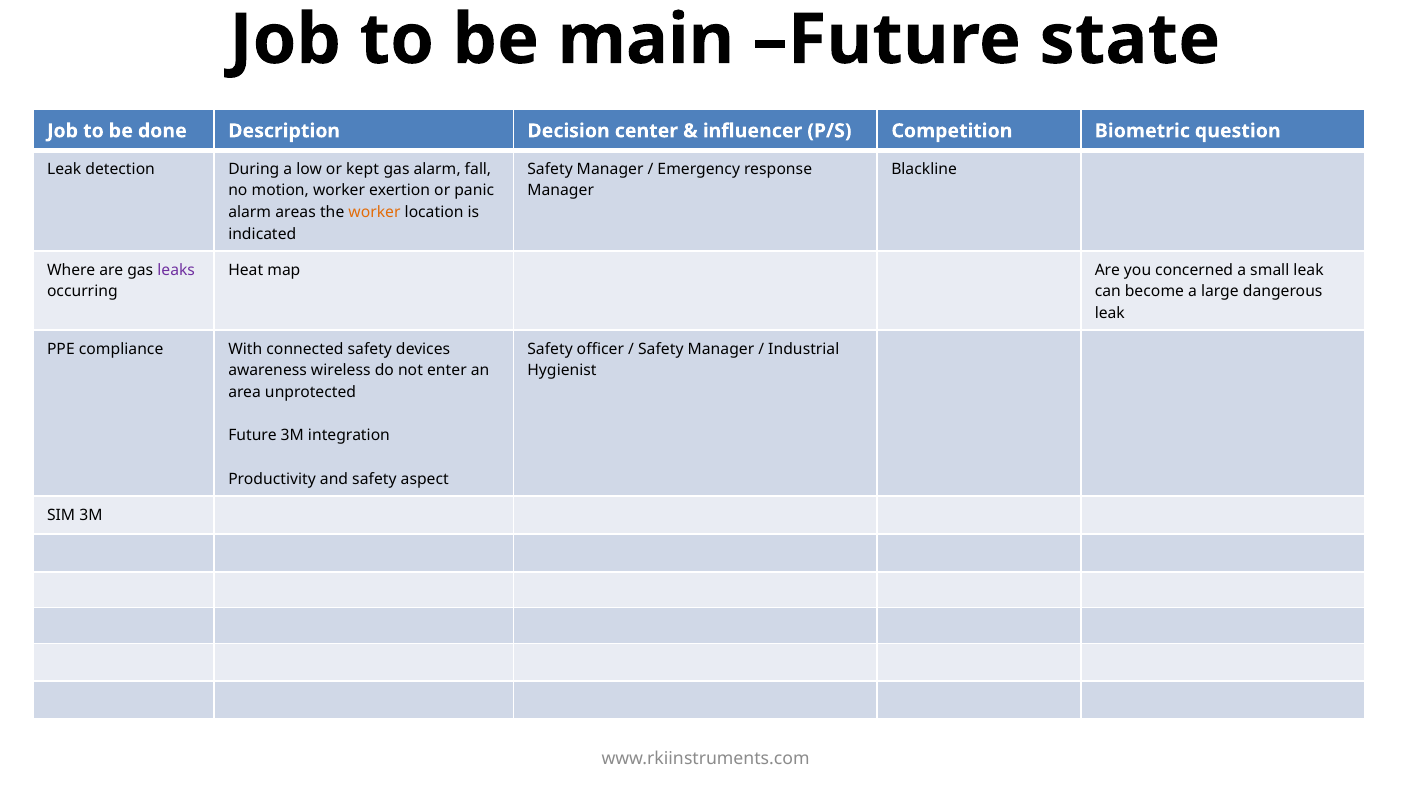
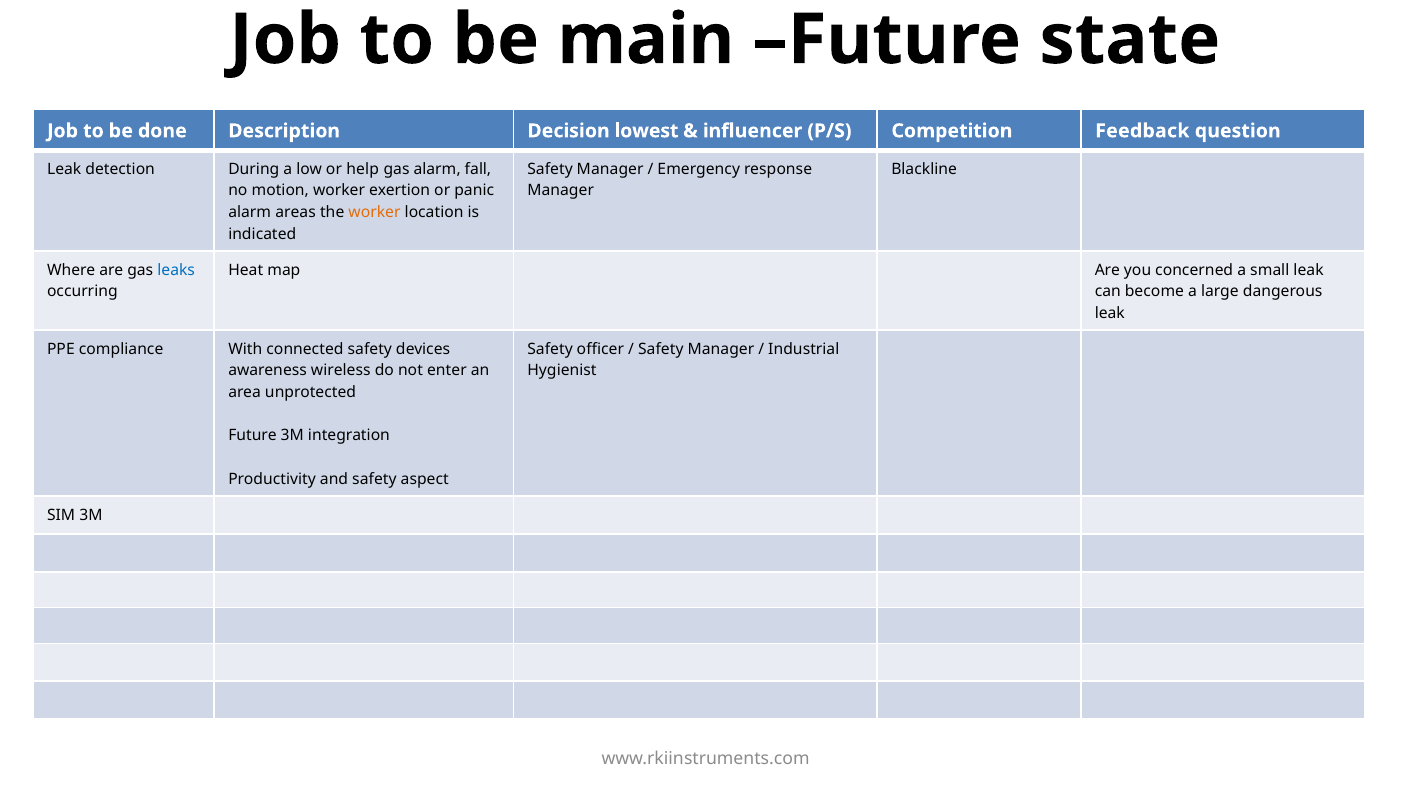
center: center -> lowest (646, 131)
Biometric: Biometric -> Feedback (1142, 131)
kept: kept -> help (363, 169)
leaks colour: purple -> blue (176, 270)
